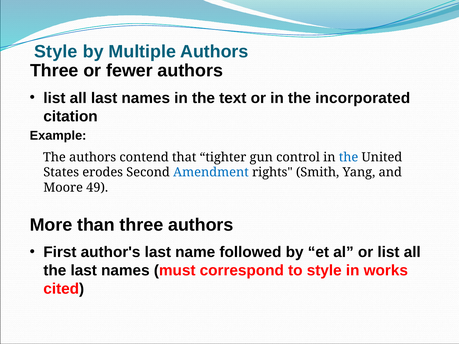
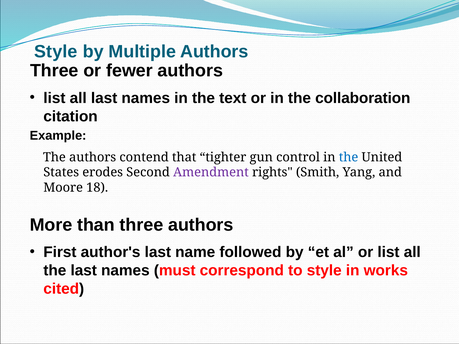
incorporated: incorporated -> collaboration (363, 98)
Amendment colour: blue -> purple (211, 173)
49: 49 -> 18 (97, 188)
